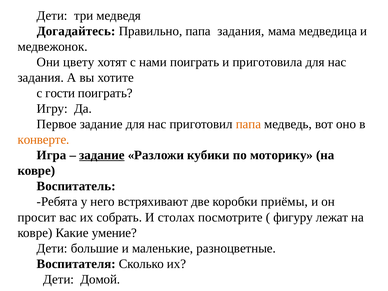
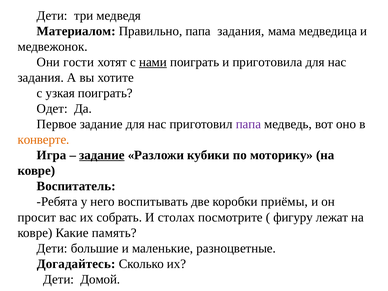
Догадайтесь: Догадайтесь -> Материалом (76, 31)
цвету: цвету -> гости (79, 62)
нами underline: none -> present (153, 62)
гости: гости -> узкая (60, 93)
Игру: Игру -> Одет (52, 109)
папа colour: orange -> purple (248, 124)
встряхивают: встряхивают -> воспитывать (153, 202)
умение: умение -> память (114, 233)
Воспитателя: Воспитателя -> Догадайтесь (76, 264)
